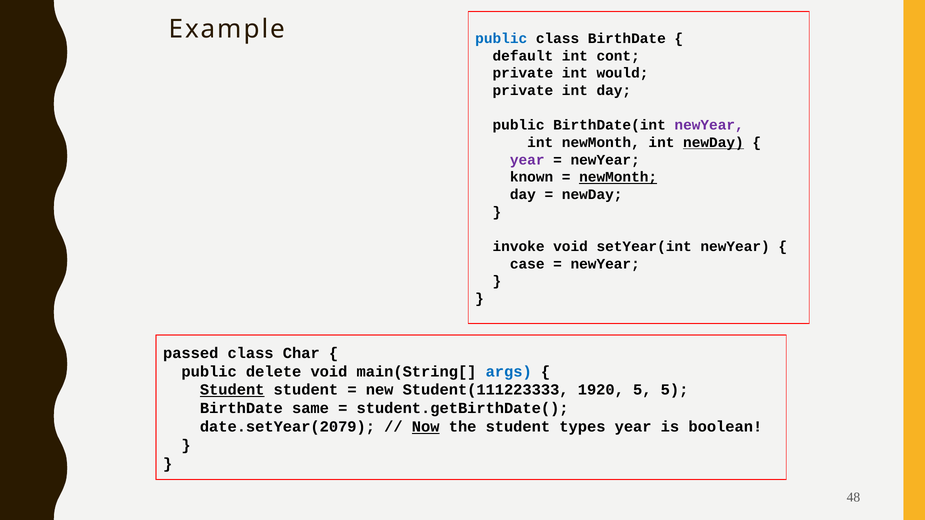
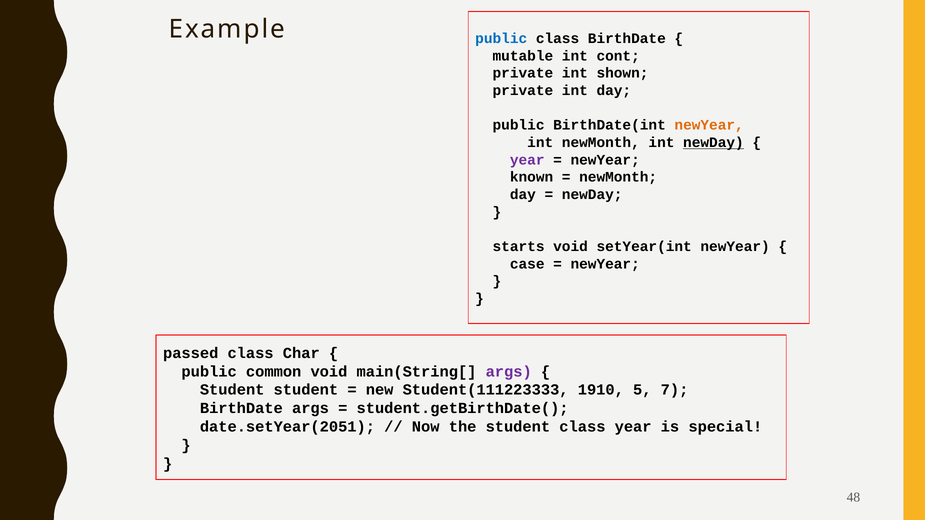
default: default -> mutable (523, 56)
would: would -> shown (622, 73)
newYear colour: purple -> orange (709, 125)
newMonth underline: present -> none (618, 177)
invoke: invoke -> starts (519, 247)
delete: delete -> common (274, 372)
args colour: blue -> purple (509, 372)
Student underline: present -> none (232, 390)
1920: 1920 -> 1910 (601, 390)
5 5: 5 -> 7 (675, 390)
BirthDate same: same -> args (311, 409)
date.setYear(2079: date.setYear(2079 -> date.setYear(2051 (287, 427)
Now underline: present -> none (426, 427)
student types: types -> class (582, 427)
boolean: boolean -> special (725, 427)
